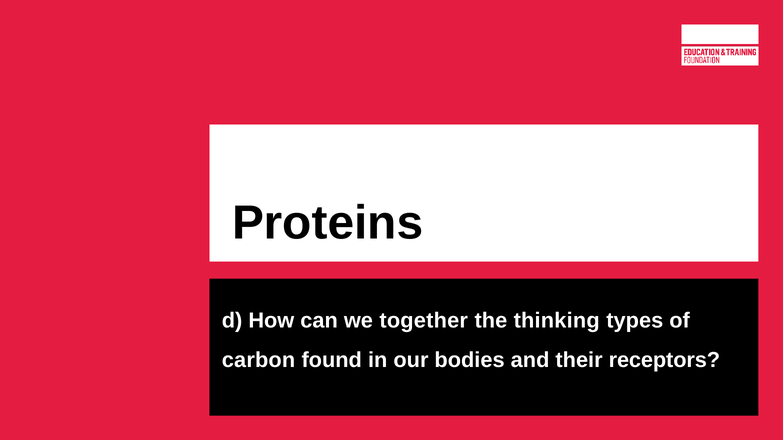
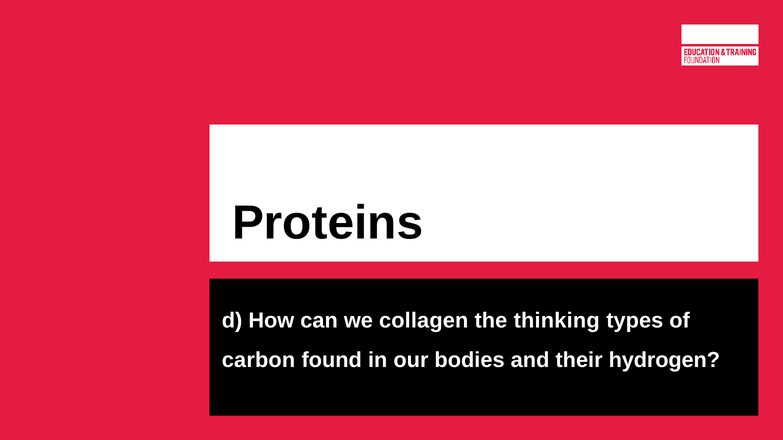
together: together -> collagen (424, 321)
receptors: receptors -> hydrogen (664, 360)
